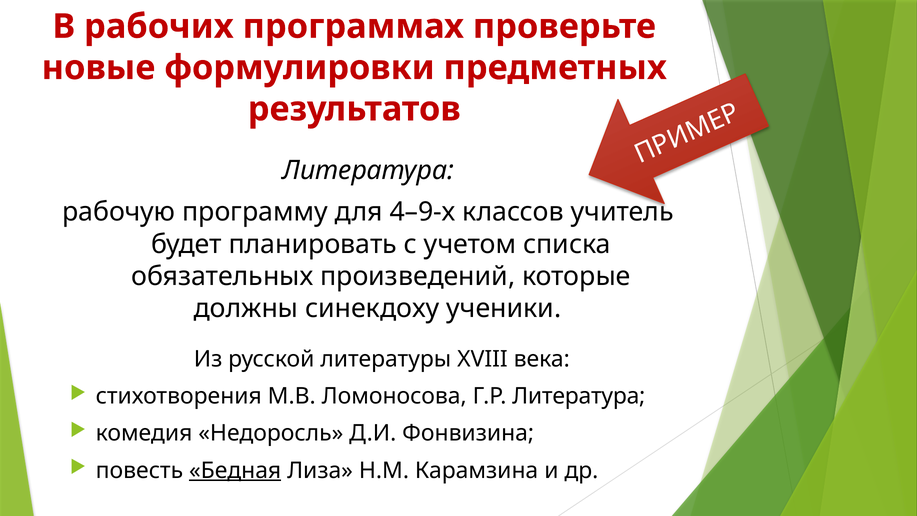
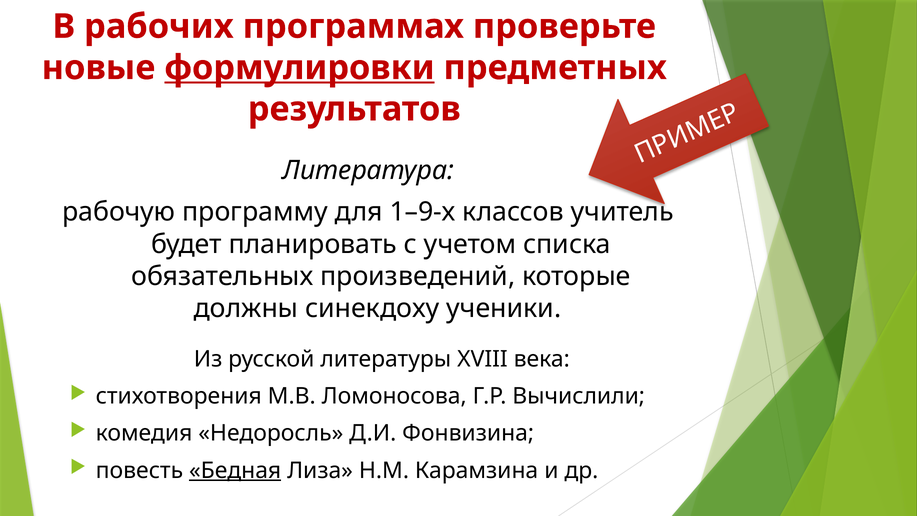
формулировки underline: none -> present (300, 68)
4–9-х: 4–9-х -> 1–9-х (423, 212)
Г.Р Литература: Литература -> Вычислили (579, 396)
